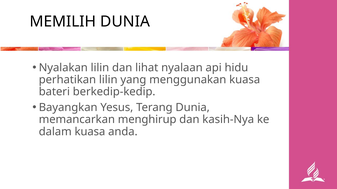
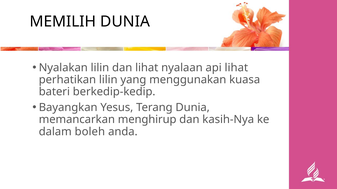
api hidu: hidu -> lihat (236, 68)
dalam kuasa: kuasa -> boleh (90, 132)
